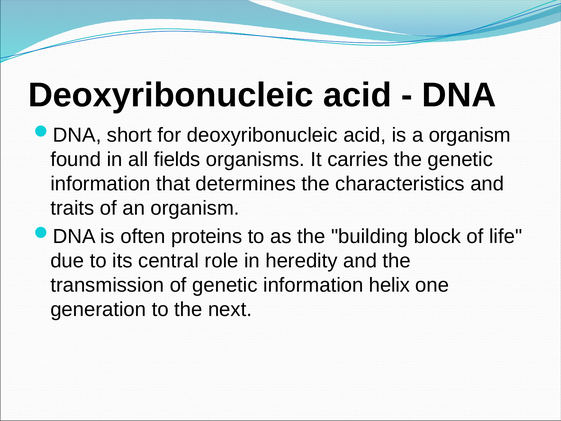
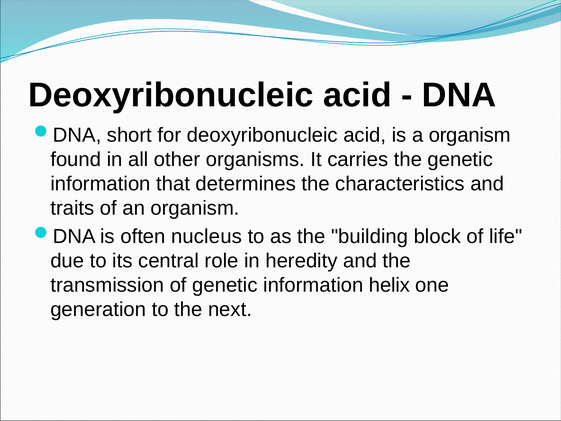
fields: fields -> other (177, 159)
proteins: proteins -> nucleus (207, 236)
